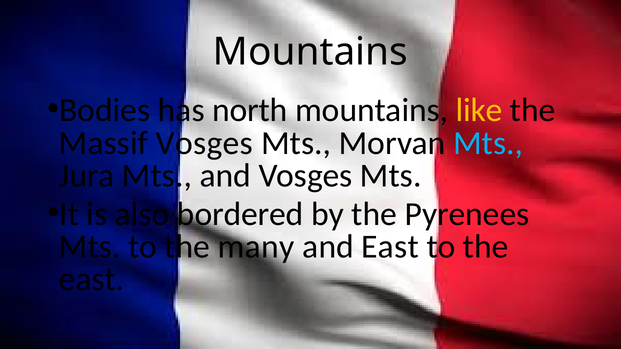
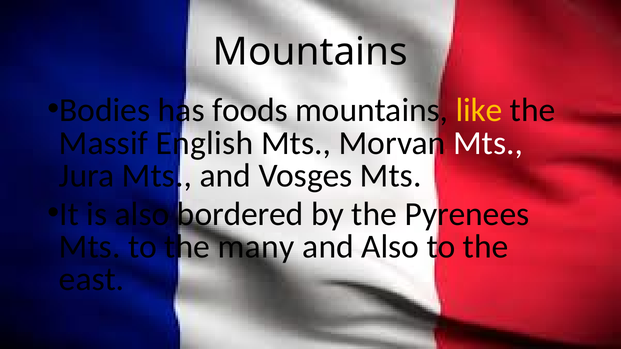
north: north -> foods (250, 110)
Massif Vosges: Vosges -> English (204, 143)
Mts colour: light blue -> white (488, 143)
and East: East -> Also (390, 247)
